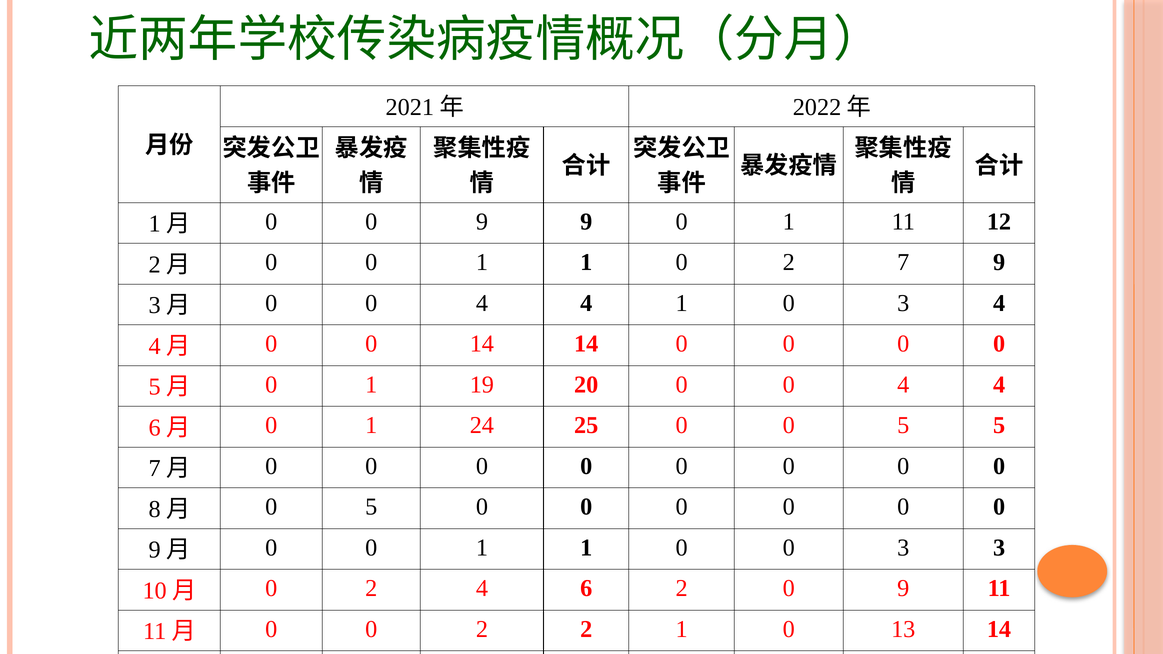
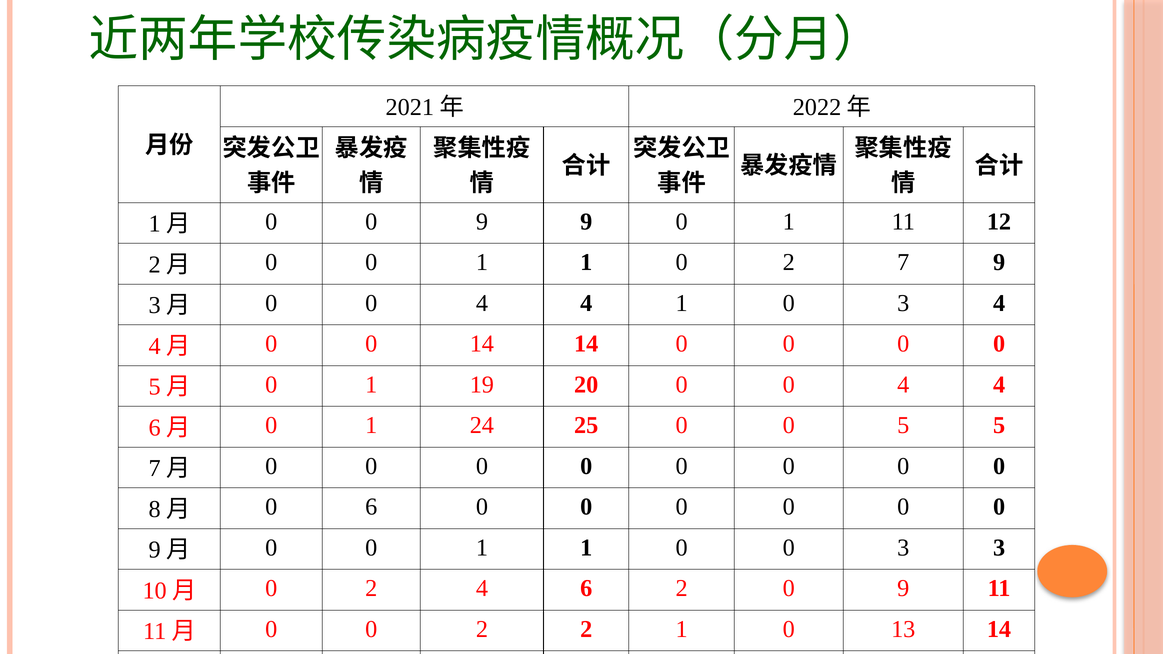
5: 5 -> 6 (371, 507)
